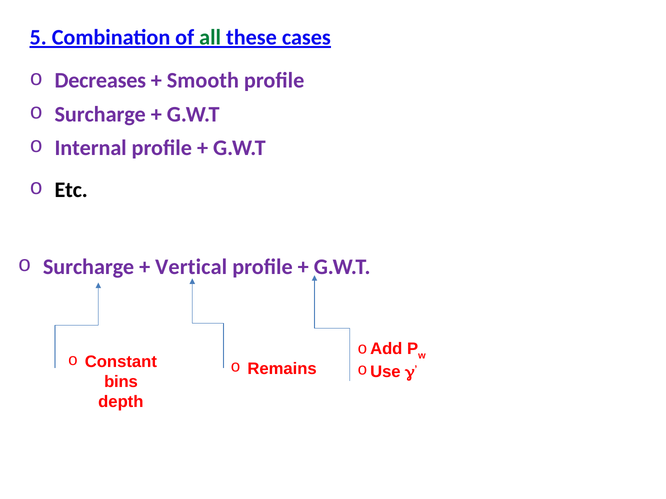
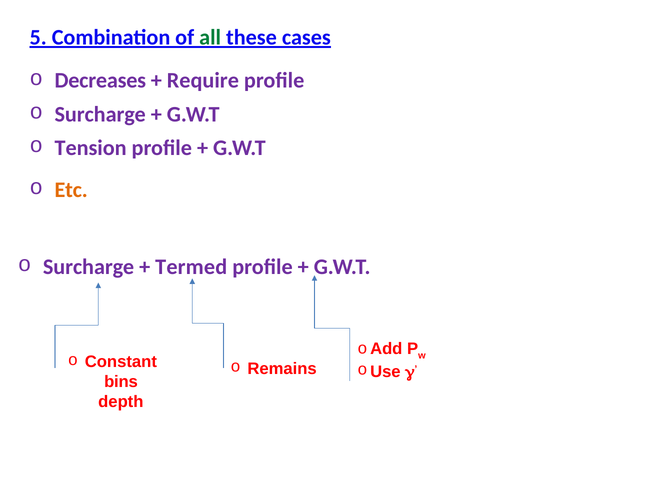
Smooth: Smooth -> Require (203, 81)
Internal: Internal -> Tension (91, 148)
Etc colour: black -> orange (71, 190)
Vertical: Vertical -> Termed (191, 267)
